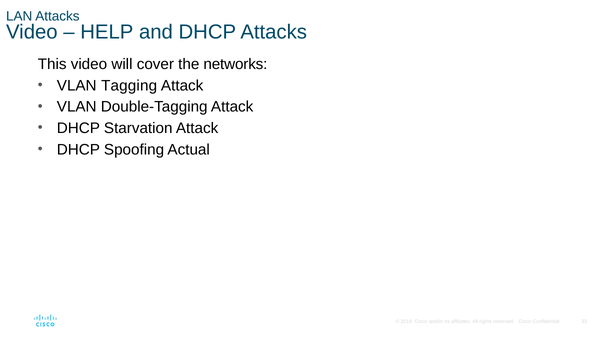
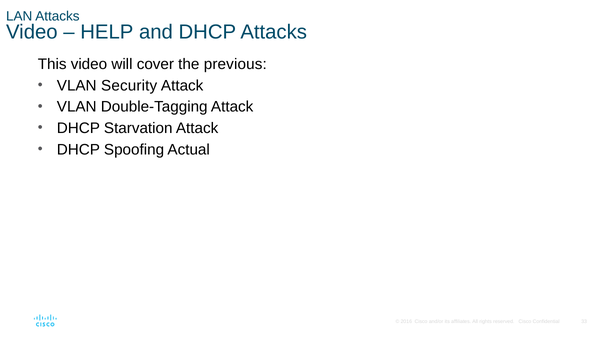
networks: networks -> previous (235, 64)
Tagging: Tagging -> Security (129, 86)
